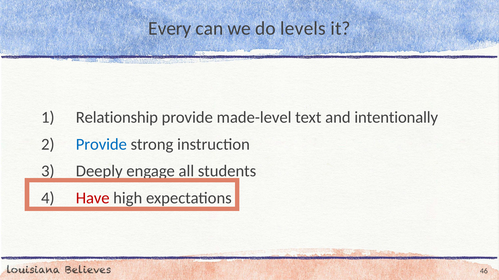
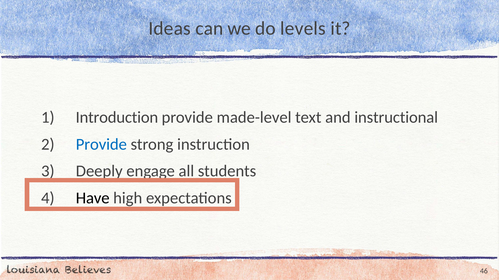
Every: Every -> Ideas (170, 28)
Relationship: Relationship -> Introduction (117, 118)
intentionally: intentionally -> instructional (396, 118)
Have colour: red -> black (93, 198)
